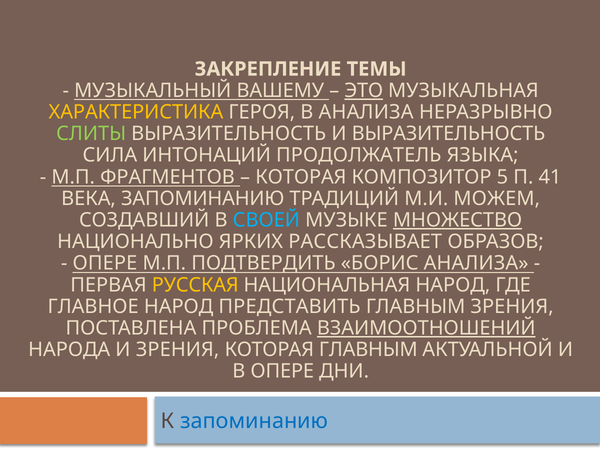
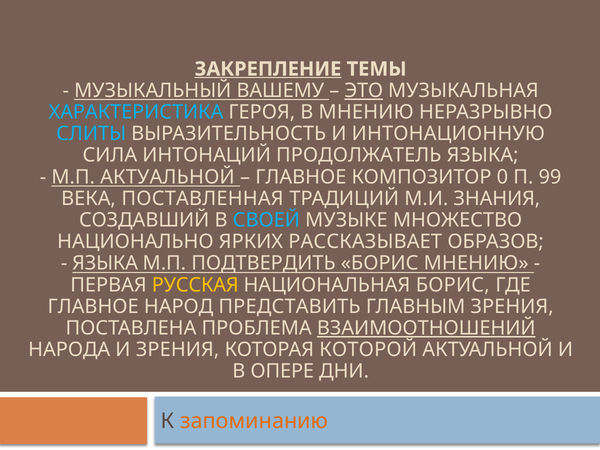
ЗАКРЕПЛЕНИЕ underline: none -> present (268, 69)
ХАРАКТЕРИСТИКА colour: yellow -> light blue (136, 112)
В АНАЛИЗА: АНАЛИЗА -> МНЕНИЮ (366, 112)
СЛИТЫ colour: light green -> light blue (91, 134)
И ВЫРАЗИТЕЛЬНОСТЬ: ВЫРАЗИТЕЛЬНОСТЬ -> ИНТОНАЦИОННУЮ (448, 134)
М.П ФРАГМЕНТОВ: ФРАГМЕНТОВ -> АКТУАЛЬНОЙ (167, 177)
КОТОРАЯ: КОТОРАЯ -> ГЛАВНОЕ (301, 177)
5: 5 -> 0 (502, 177)
41: 41 -> 99 (550, 177)
ВЕКА ЗАПОМИНАНИЮ: ЗАПОМИНАНИЮ -> ПОСТАВЛЕННАЯ (203, 199)
МОЖЕМ: МОЖЕМ -> ЗНАНИЯ (497, 199)
МНОЖЕСТВО underline: present -> none (458, 220)
ОПЕРЕ: ОПЕРЕ -> ЯЗЫКА (105, 263)
БОРИС АНАЛИЗА: АНАЛИЗА -> МНЕНИЮ (476, 263)
НАЦИОНАЛЬНАЯ НАРОД: НАРОД -> БОРИС (453, 285)
КОТОРАЯ ГЛАВНЫМ: ГЛАВНЫМ -> КОТОРОЙ (368, 350)
запоминанию colour: blue -> orange (254, 421)
